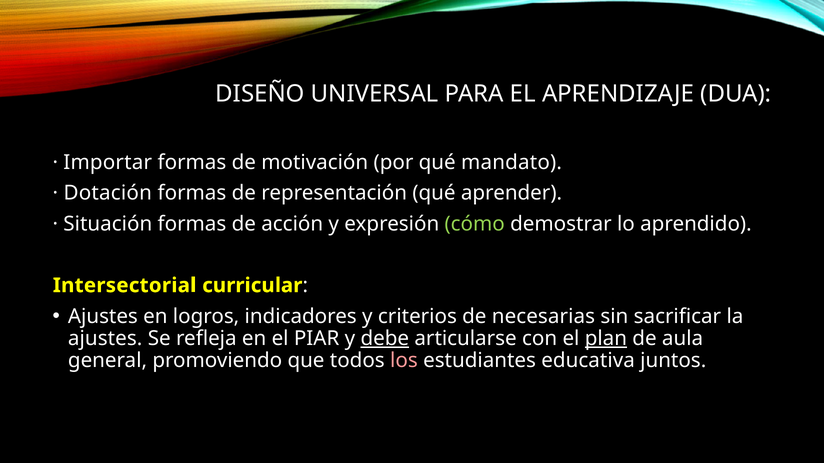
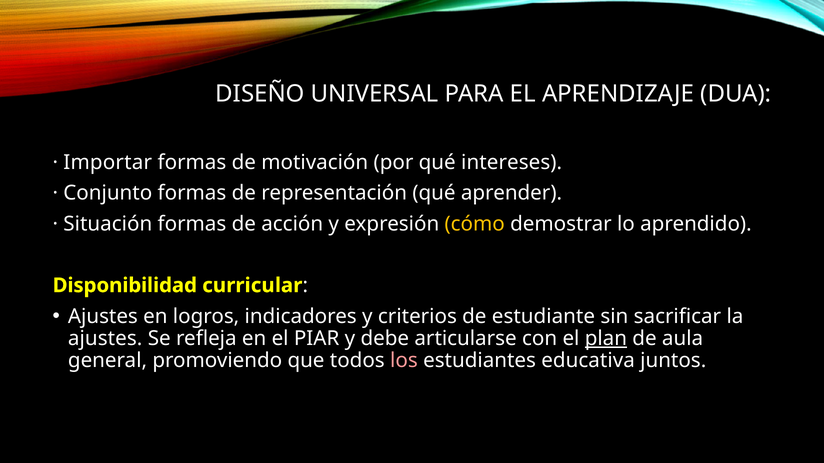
mandato: mandato -> intereses (512, 162)
Dotación: Dotación -> Conjunto (108, 193)
cómo colour: light green -> yellow (475, 224)
Intersectorial: Intersectorial -> Disponibilidad (125, 286)
necesarias: necesarias -> estudiante (543, 317)
debe underline: present -> none (385, 339)
